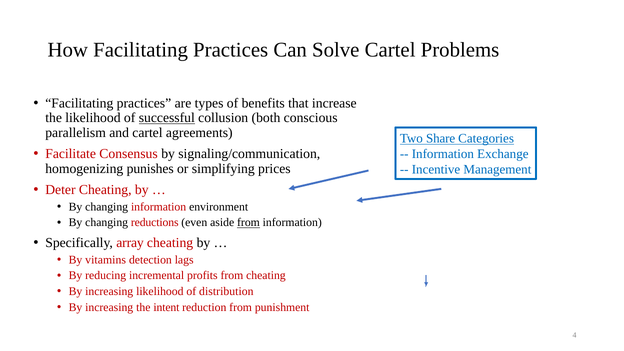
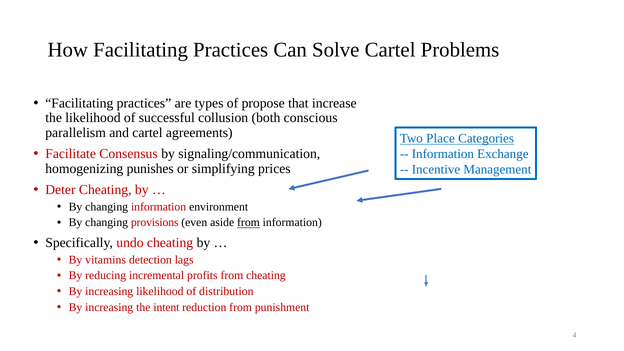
benefits: benefits -> propose (263, 103)
successful underline: present -> none (167, 118)
Share: Share -> Place (441, 138)
reductions: reductions -> provisions (155, 223)
array: array -> undo (130, 243)
